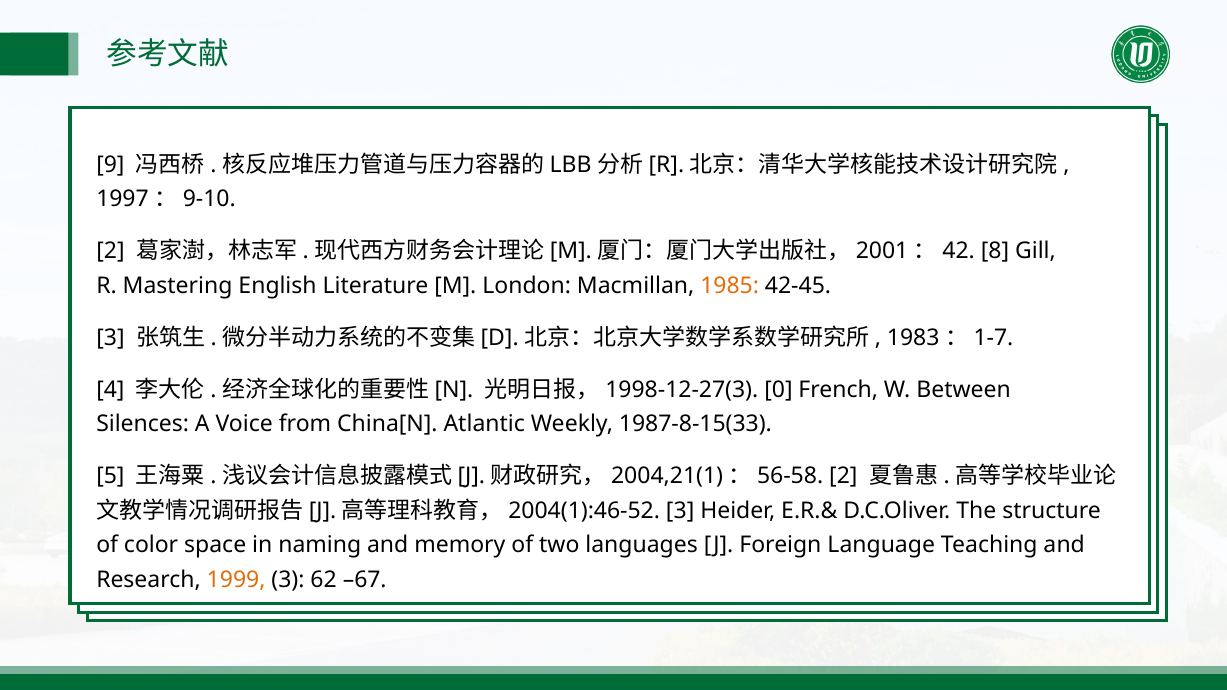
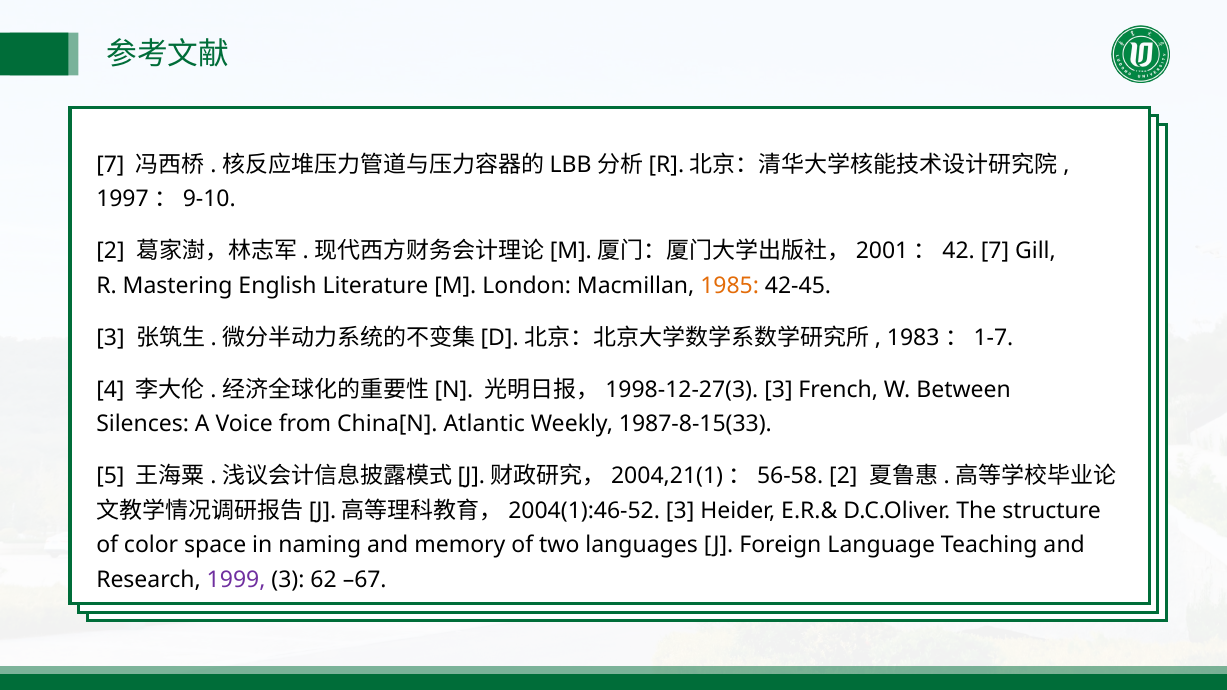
9: 9 -> 7 (110, 165)
8: 8 -> 7 (995, 251)
0: 0 -> 3 (778, 390)
1999 colour: orange -> purple (236, 580)
